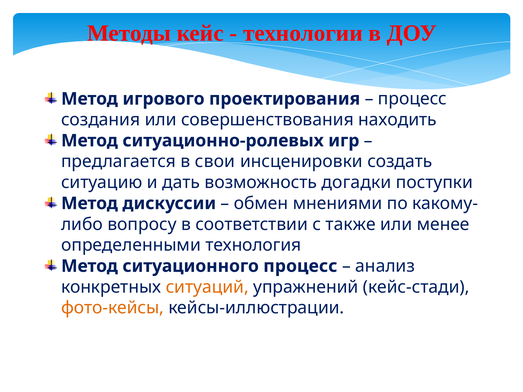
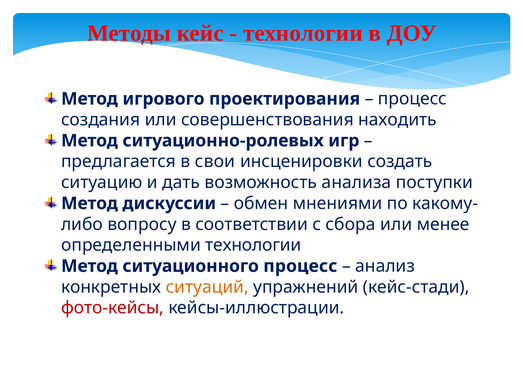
догадки: догадки -> анализа (356, 183)
также: также -> сбора (351, 224)
определенными технология: технология -> технологии (253, 245)
фото-кейсы colour: orange -> red (113, 308)
